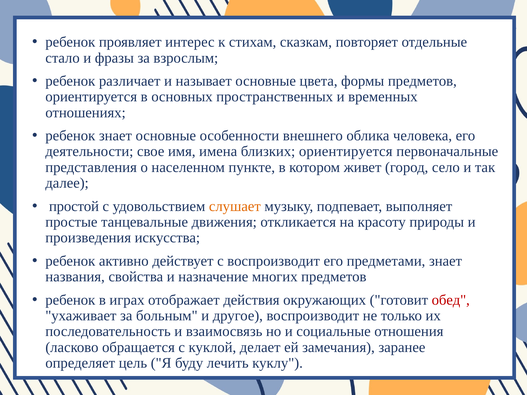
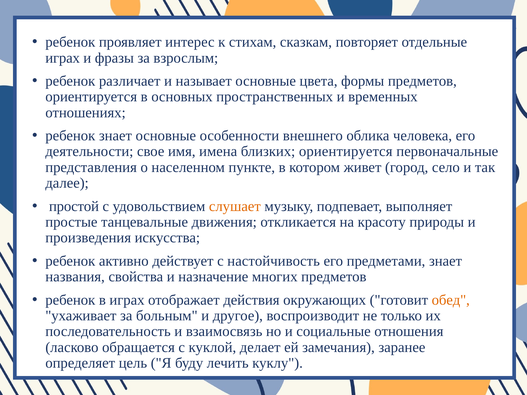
стало: стало -> играх (63, 58)
с воспроизводит: воспроизводит -> настойчивость (274, 261)
обед colour: red -> orange (451, 300)
